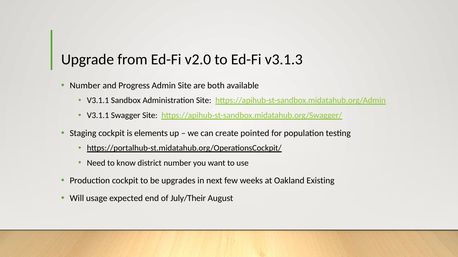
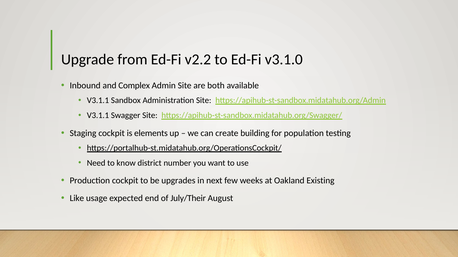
v2.0: v2.0 -> v2.2 (198, 60)
v3.1.3: v3.1.3 -> v3.1.0 (284, 60)
Number: Number -> Inbound (85, 86)
Progress: Progress -> Complex (134, 86)
pointed: pointed -> building (255, 133)
Will: Will -> Like (77, 199)
